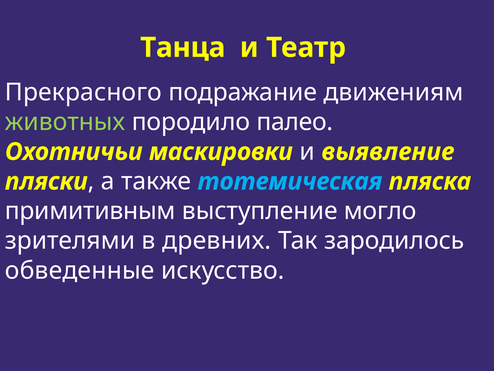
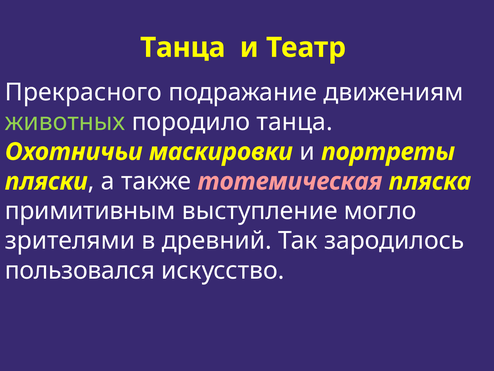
породило палео: палео -> танца (295, 122)
выявление: выявление -> портреты (388, 152)
тотемическая colour: light blue -> pink (290, 181)
древних: древних -> древний (217, 241)
обведенные: обведенные -> пользовался (80, 270)
